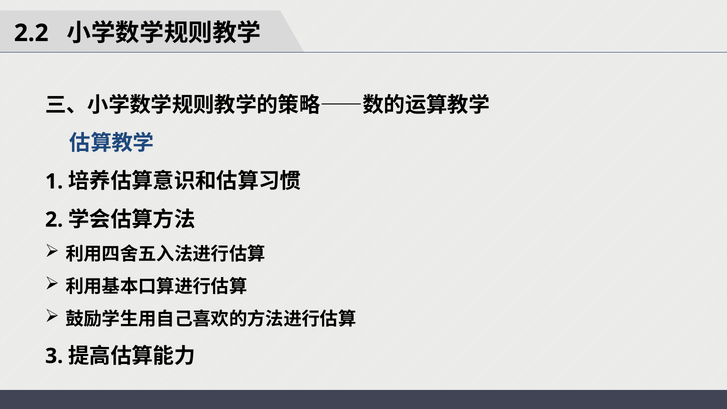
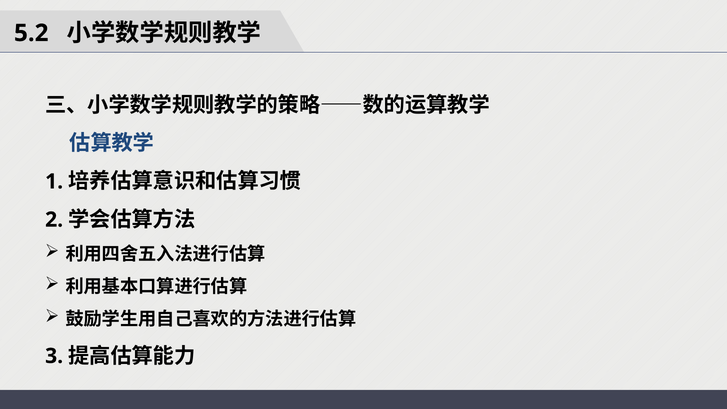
2.2: 2.2 -> 5.2 (31, 33)
